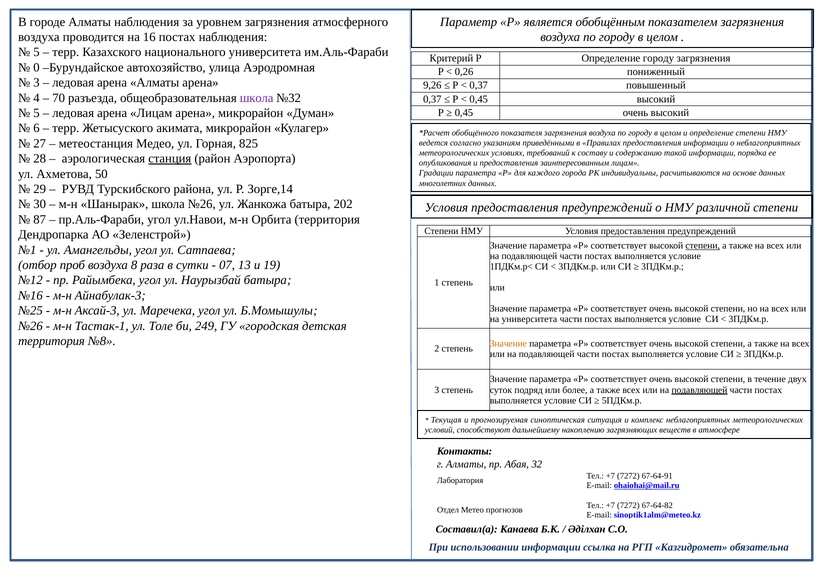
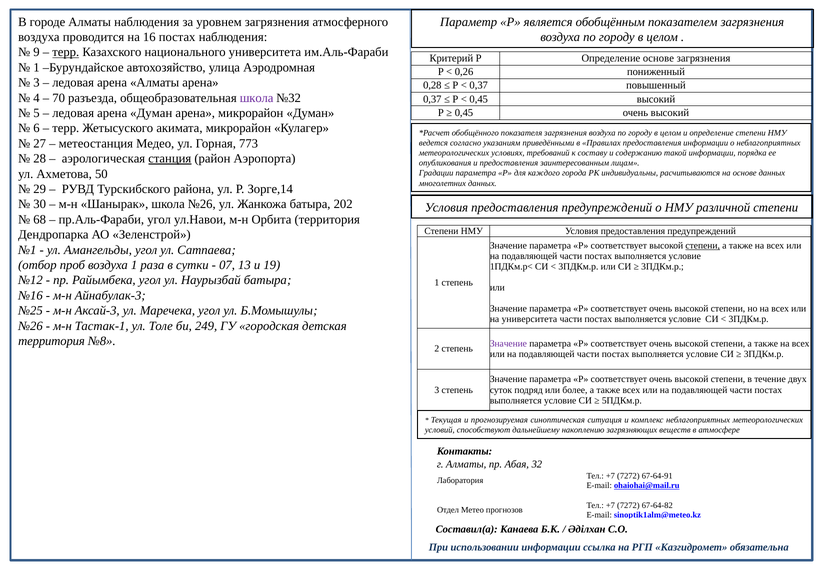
5: 5 -> 9 (37, 52)
терр underline: none -> present (66, 52)
Определение городу: городу -> основе (658, 58)
0: 0 -> 1 (37, 67)
9,26: 9,26 -> 0,28 (432, 85)
арена Лицам: Лицам -> Думан (151, 113)
825: 825 -> 773 (249, 143)
87: 87 -> 68 (40, 219)
воздуха 8: 8 -> 1 (134, 265)
Значение colour: orange -> purple (508, 343)
подавляющей underline: present -> none (699, 390)
